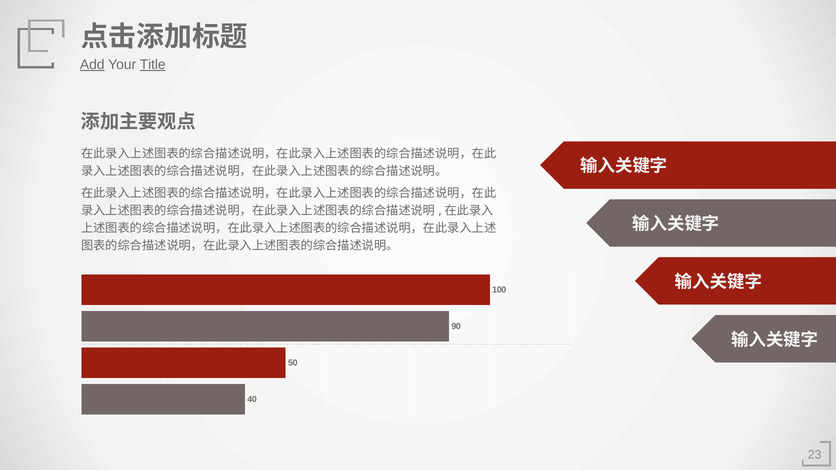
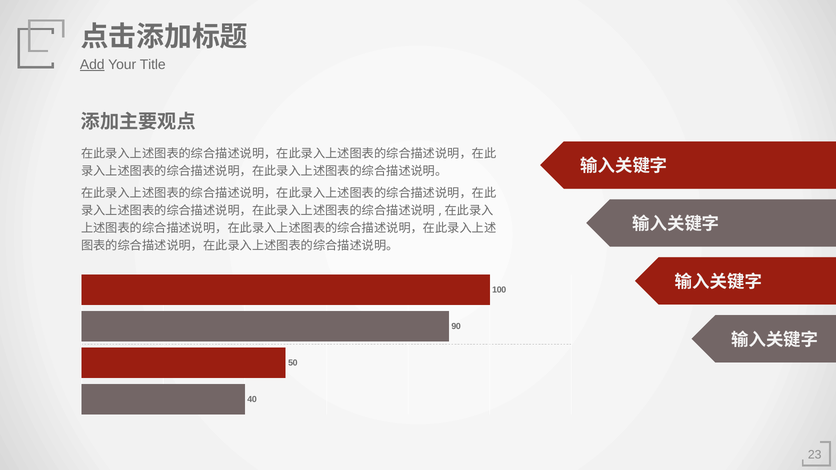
Title underline: present -> none (153, 65)
